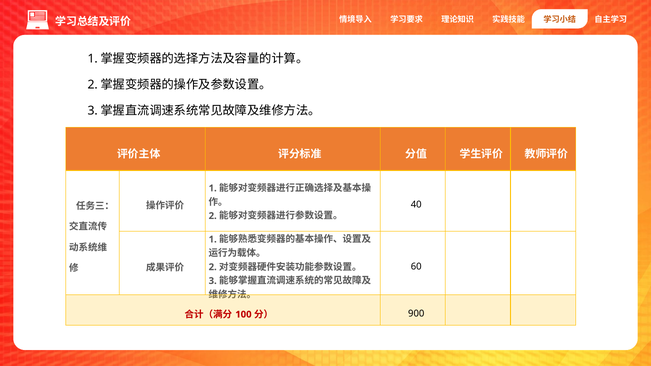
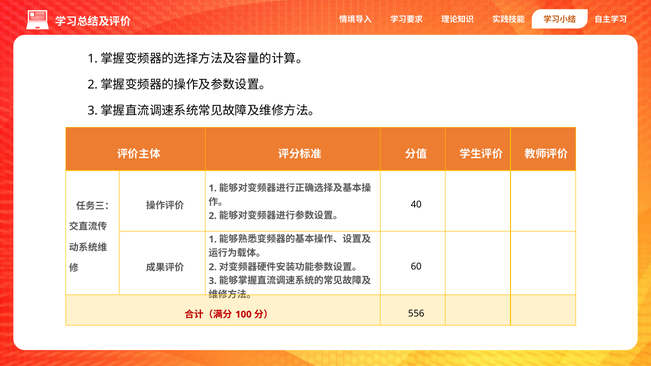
900: 900 -> 556 (416, 314)
